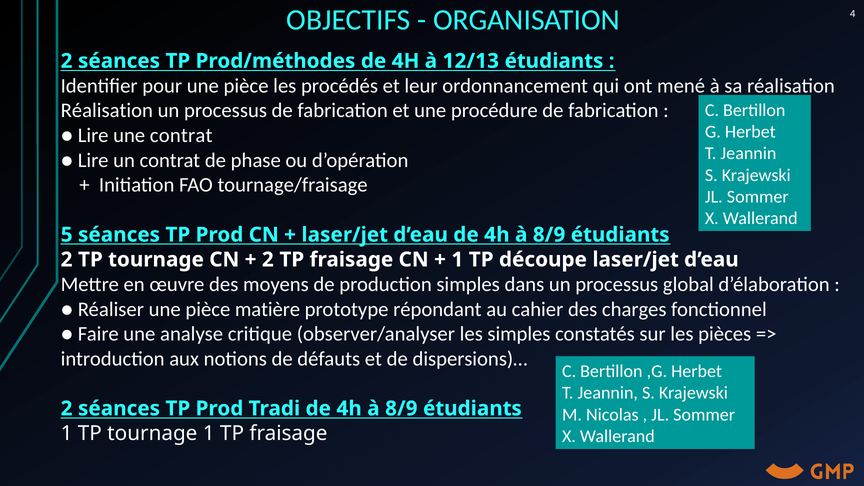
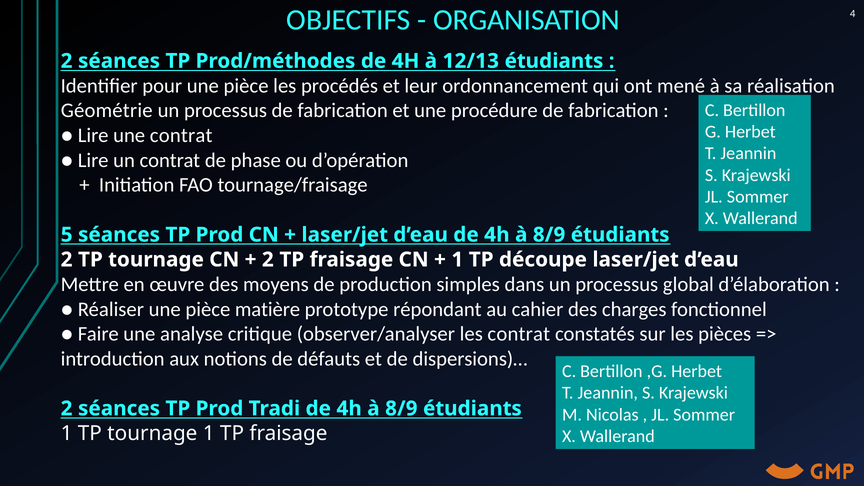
Réalisation: Réalisation -> Géométrie (107, 111)
les simples: simples -> contrat (519, 334)
